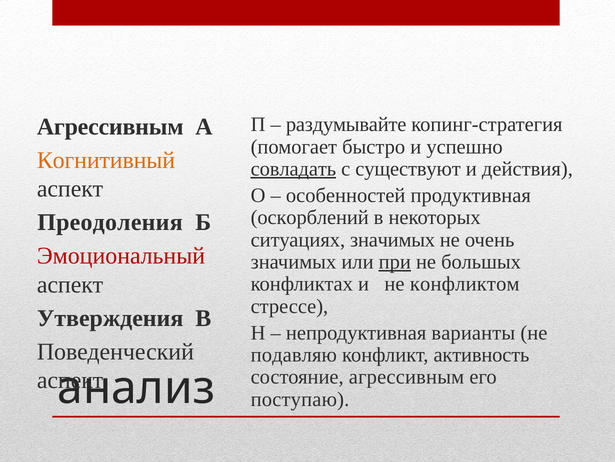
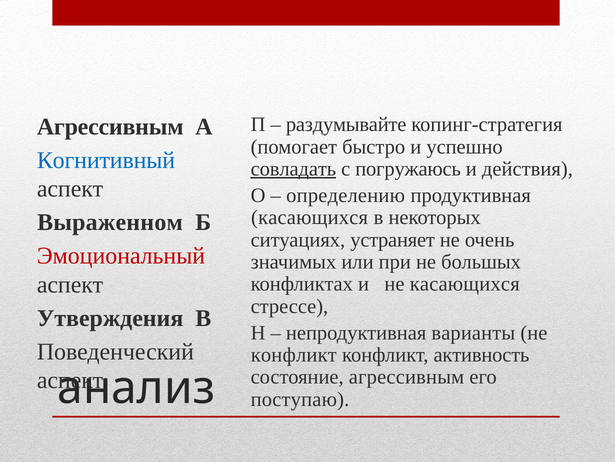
Когнитивный colour: orange -> blue (106, 160)
существуют: существуют -> погружаюсь (408, 169)
особенностей: особенностей -> определению (346, 195)
оскорблений: оскорблений -> касающихся (310, 217)
Преодоления: Преодоления -> Выраженном (110, 222)
ситуациях значимых: значимых -> устраняет (393, 239)
при underline: present -> none (395, 262)
не конфликтом: конфликтом -> касающихся (465, 284)
подавляю: подавляю -> конфликт (294, 354)
